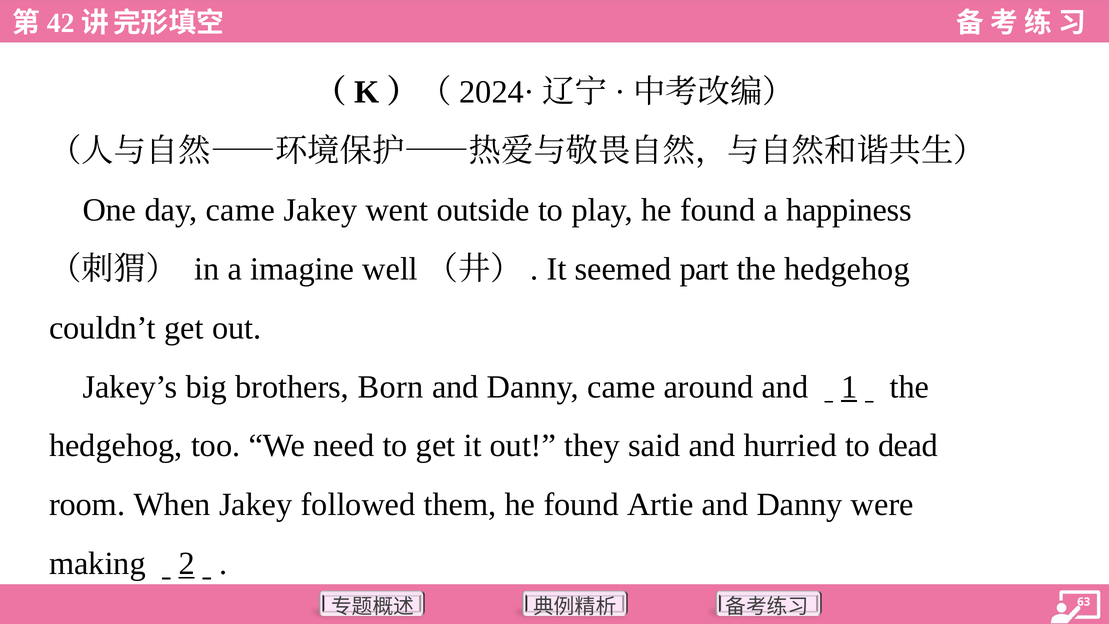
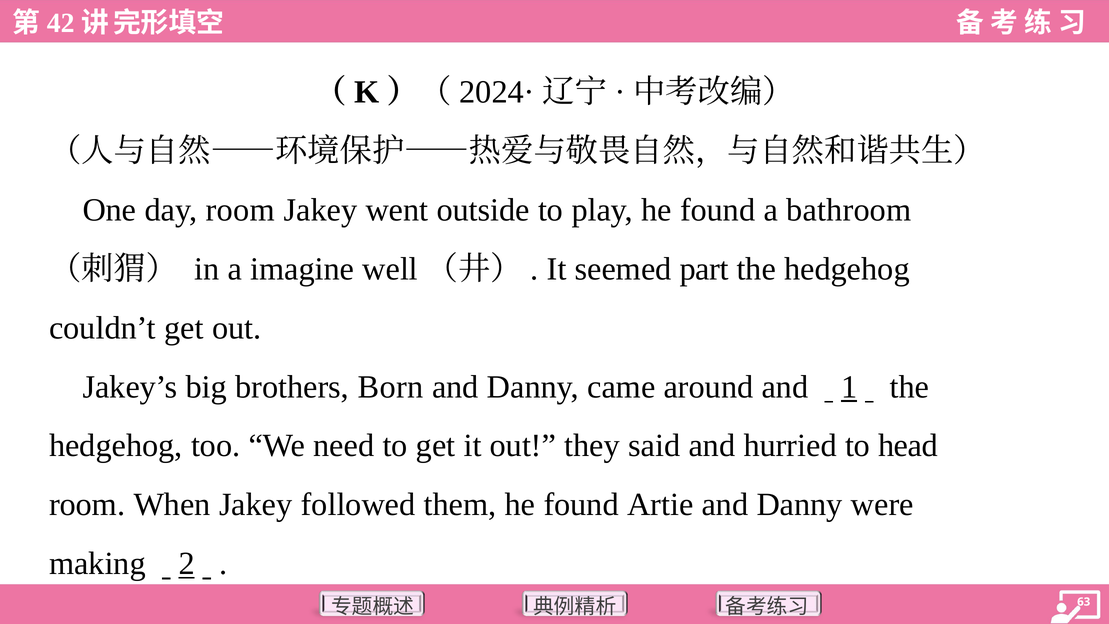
day came: came -> room (240, 210)
happiness: happiness -> bathroom (849, 210)
dead: dead -> head (908, 446)
